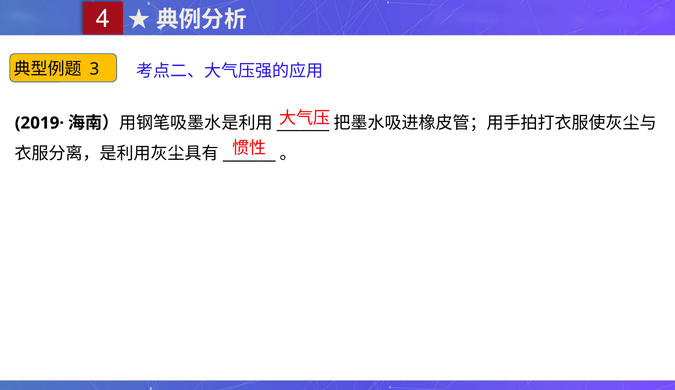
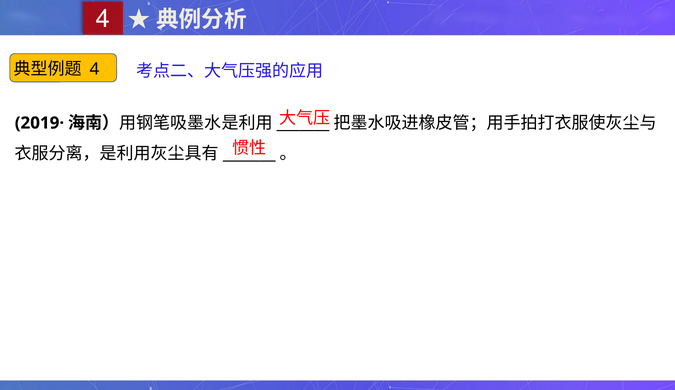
3: 3 -> 4 (94, 69)
